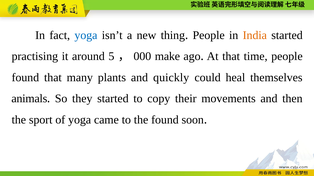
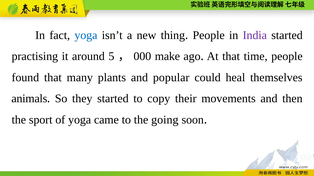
India colour: orange -> purple (255, 35)
quickly: quickly -> popular (171, 78)
the found: found -> going (165, 120)
